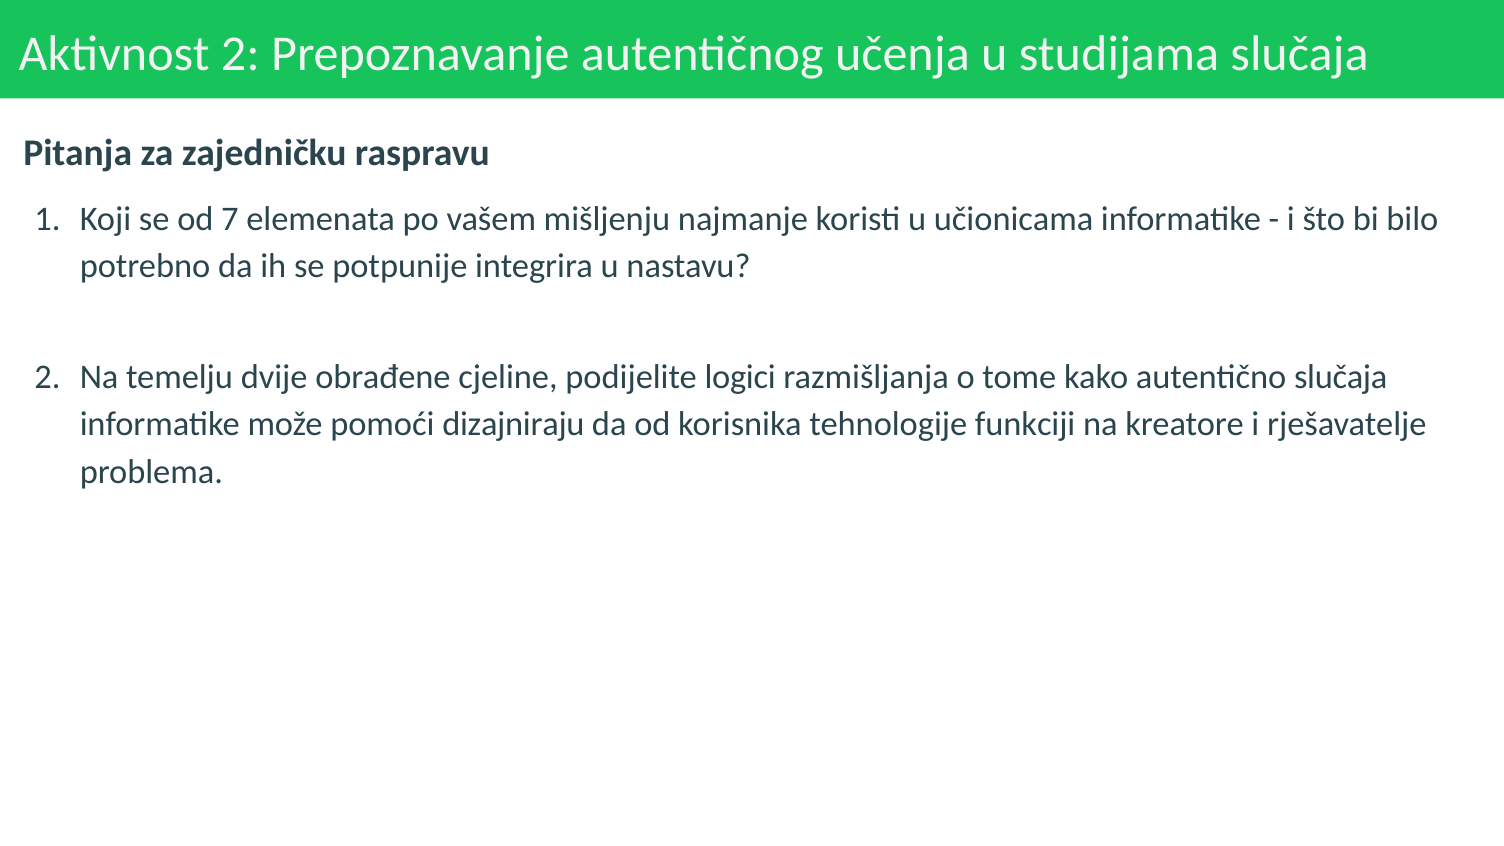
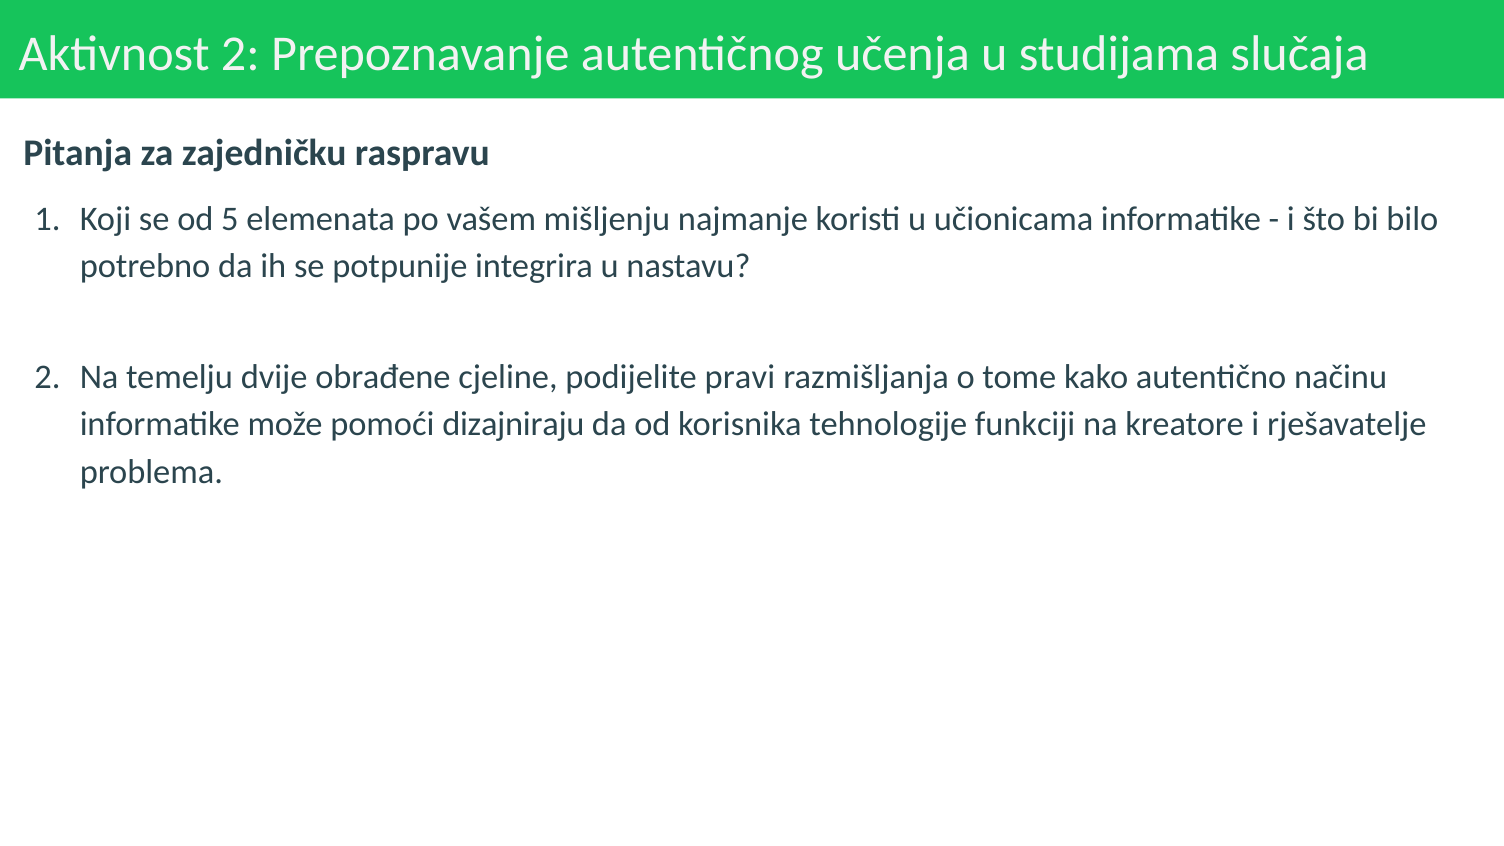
7: 7 -> 5 (230, 219)
logici: logici -> pravi (740, 377)
autentično slučaja: slučaja -> načinu (1341, 377)
